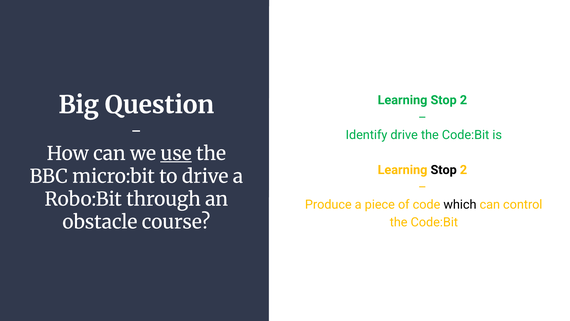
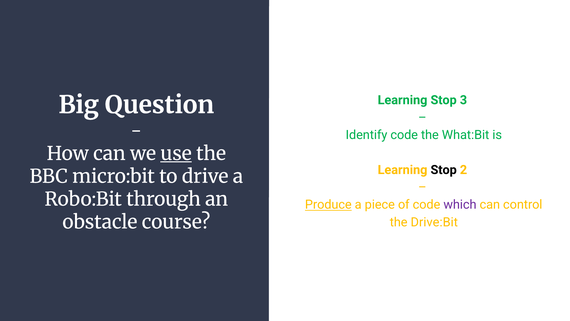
2: 2 -> 3 (463, 100)
Identify drive: drive -> code (404, 135)
Code:Bit: Code:Bit -> What:Bit (466, 135)
Produce underline: none -> present (328, 205)
which colour: black -> purple (460, 205)
Code:Bit: Code:Bit -> Drive:Bit (434, 222)
